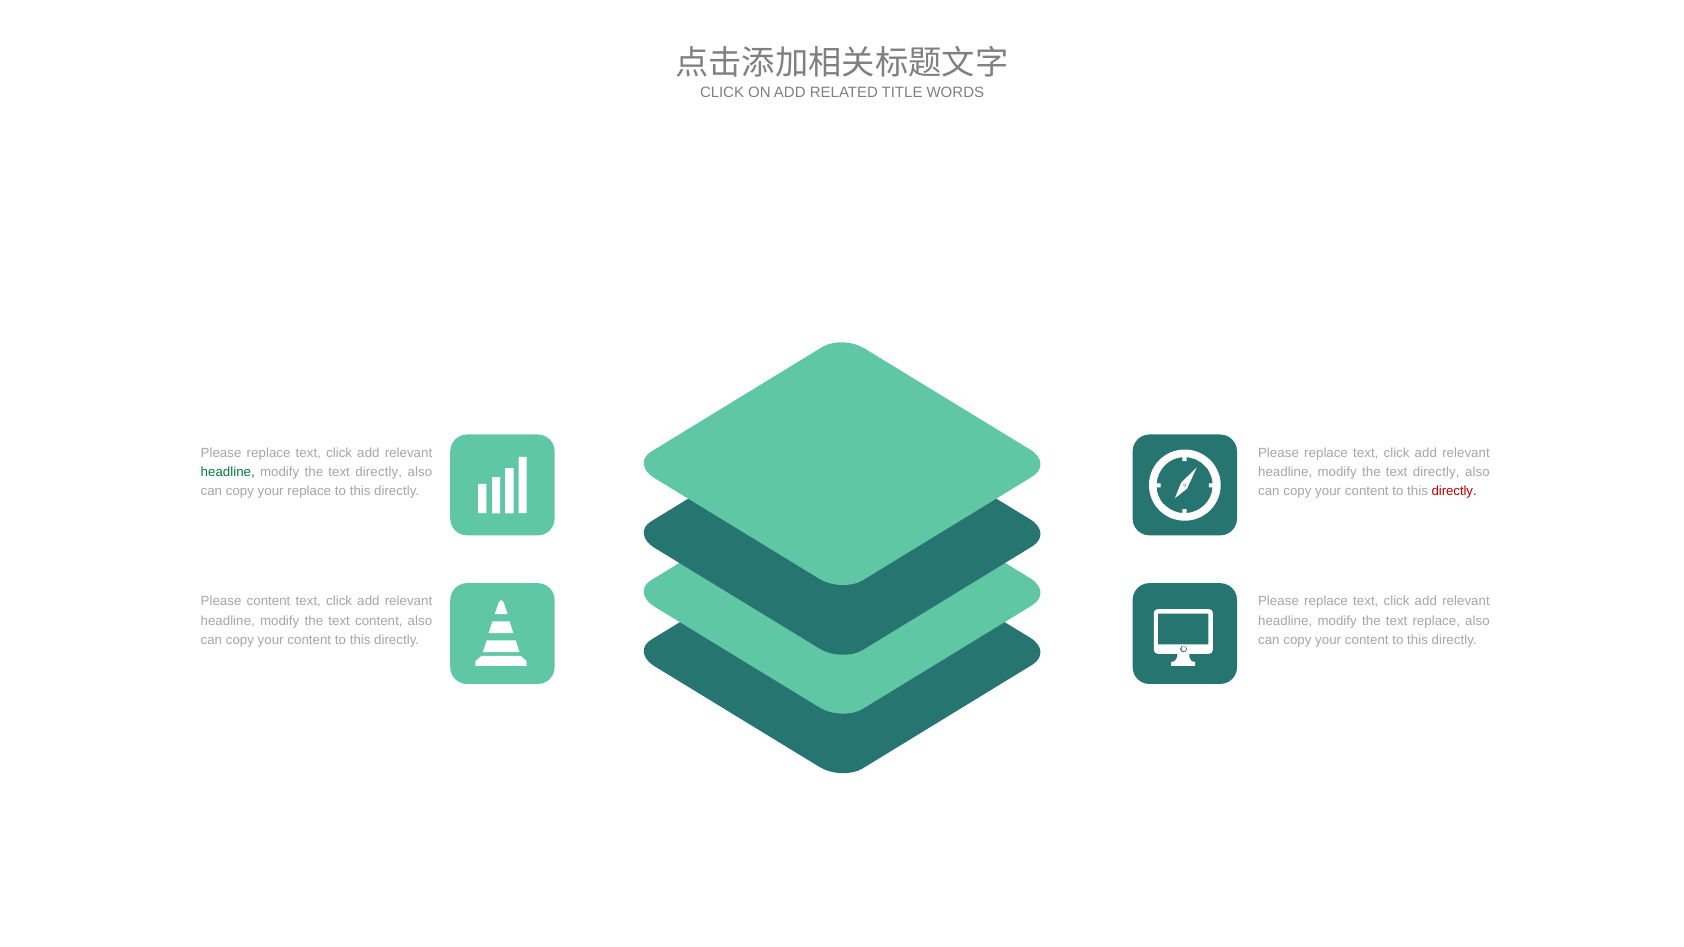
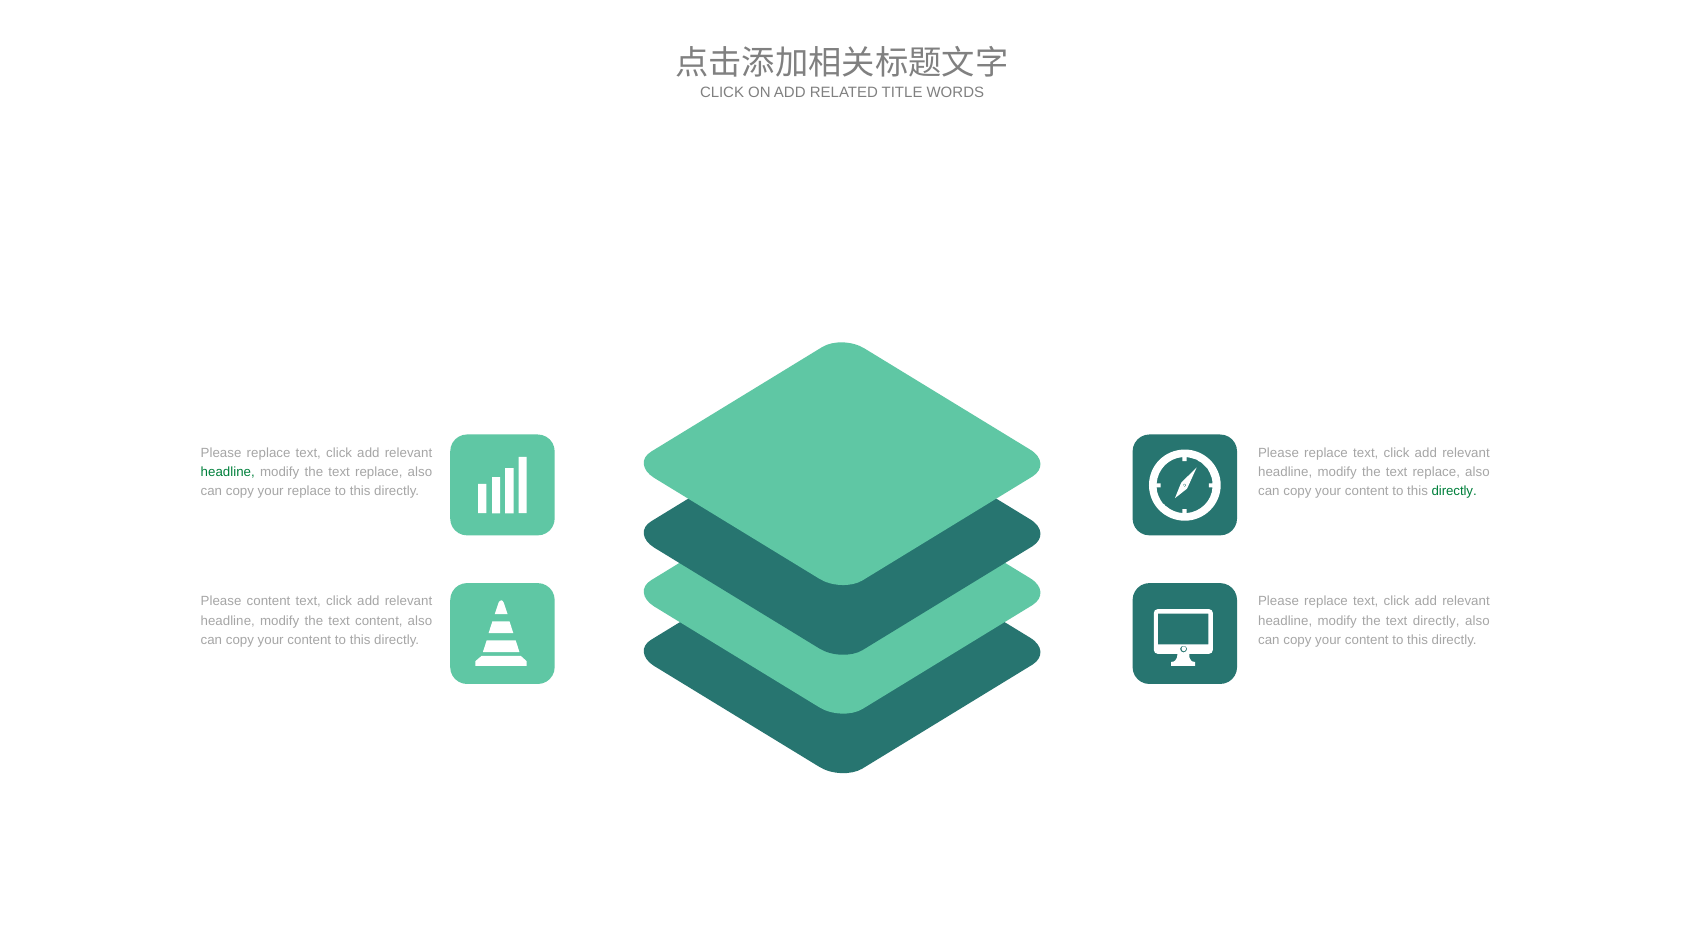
directly: directly -> replace (379, 472)
directly: directly -> replace (1436, 472)
directly colour: red -> green (1454, 491)
text replace: replace -> directly (1436, 621)
